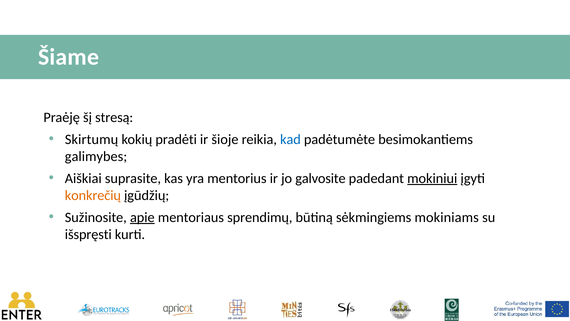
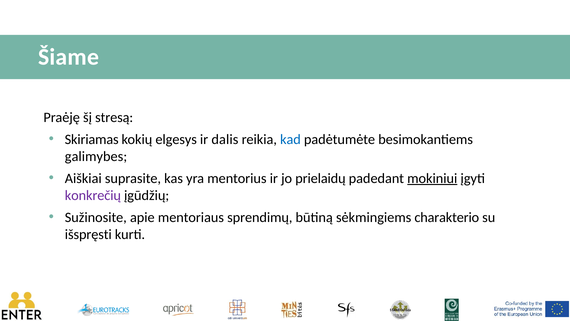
Skirtumų: Skirtumų -> Skiriamas (92, 139)
pradėti: pradėti -> elgesys (176, 139)
šioje: šioje -> dalis (225, 139)
galvosite: galvosite -> prielaidų (320, 178)
konkrečių colour: orange -> purple (93, 195)
apie underline: present -> none (142, 217)
mokiniams: mokiniams -> charakterio (447, 217)
